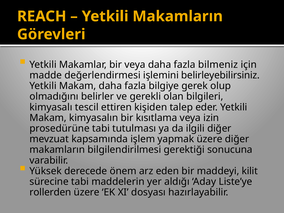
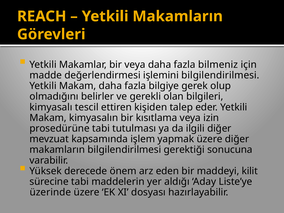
işlemini belirleyebilirsiniz: belirleyebilirsiniz -> bilgilendirilmesi (220, 75)
rollerden: rollerden -> üzerinde (50, 192)
